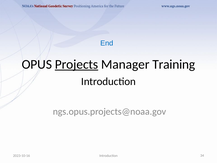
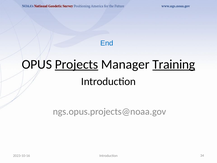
Training underline: none -> present (174, 64)
